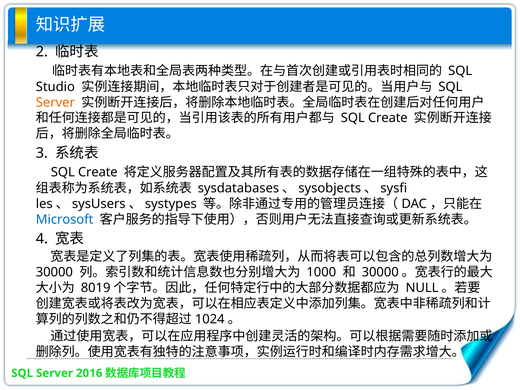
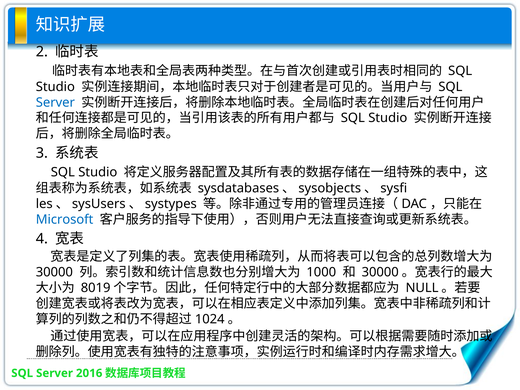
Server colour: orange -> blue (55, 102)
Create: Create -> Studio (388, 118)
Create: Create -> Studio (98, 172)
